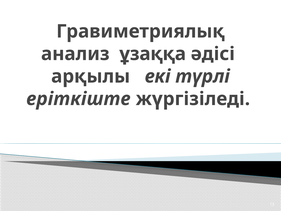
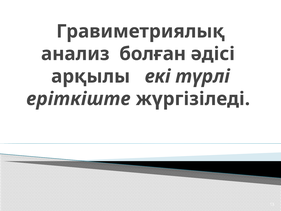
ұзаққа: ұзаққа -> болған (153, 54)
